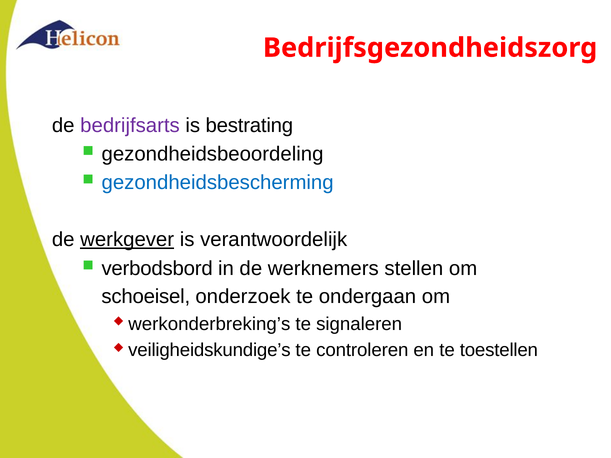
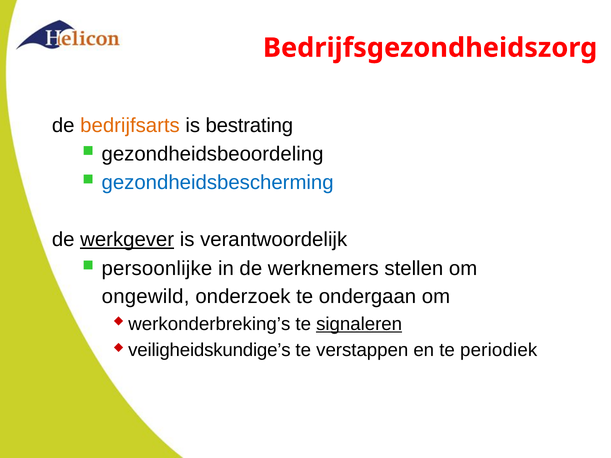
bedrijfsarts colour: purple -> orange (130, 126)
verbodsbord: verbodsbord -> persoonlijke (157, 269)
schoeisel: schoeisel -> ongewild (146, 297)
signaleren underline: none -> present (359, 324)
controleren: controleren -> verstappen (362, 350)
toestellen: toestellen -> periodiek (499, 350)
